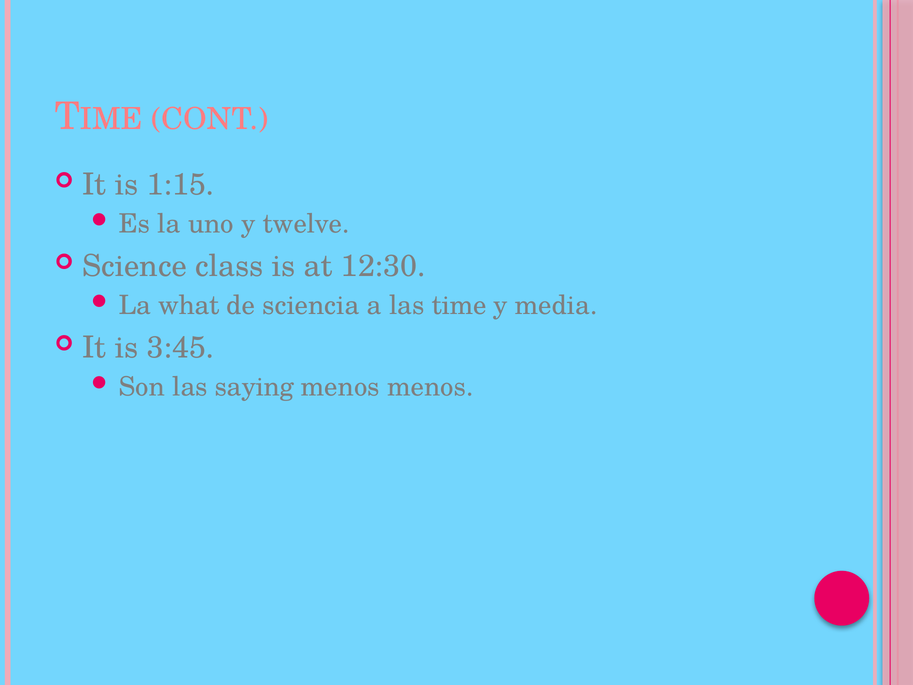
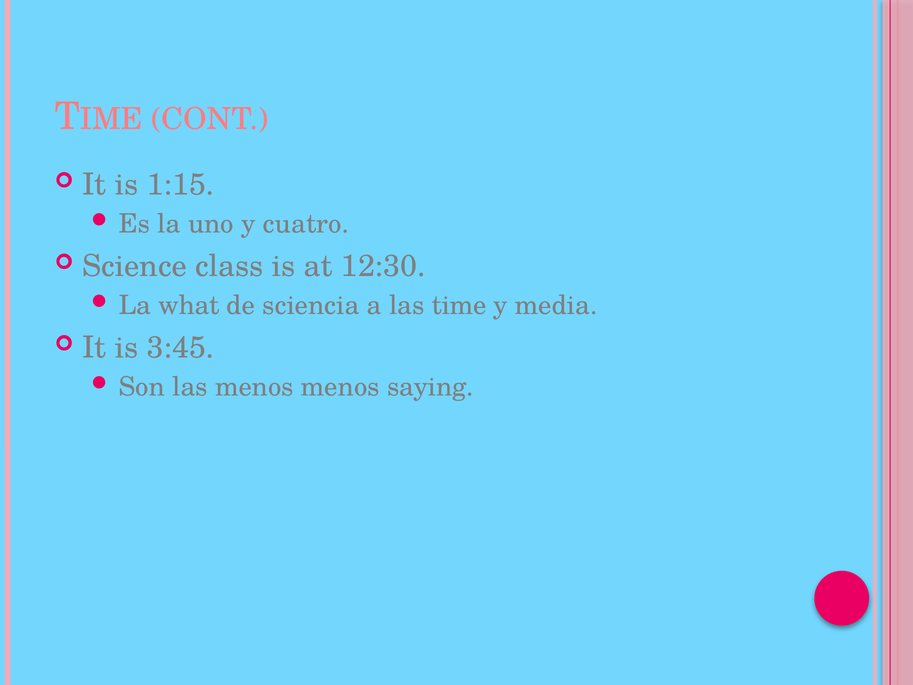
twelve: twelve -> cuatro (306, 224)
las saying: saying -> menos (254, 387)
menos menos: menos -> saying (430, 387)
